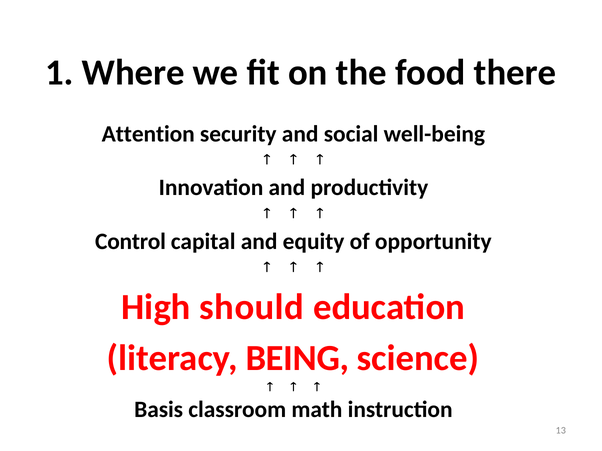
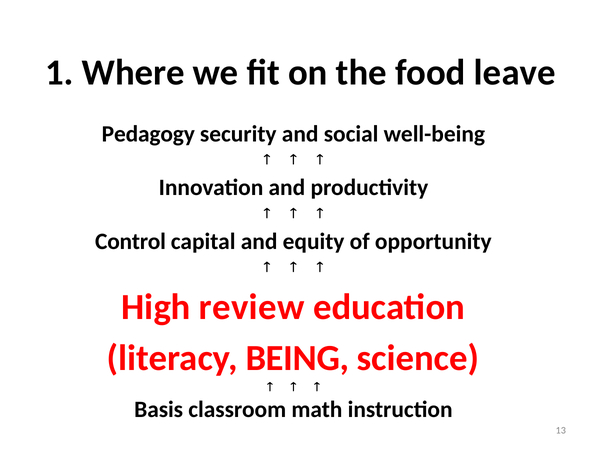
there: there -> leave (515, 73)
Attention: Attention -> Pedagogy (148, 134)
should: should -> review (252, 307)
